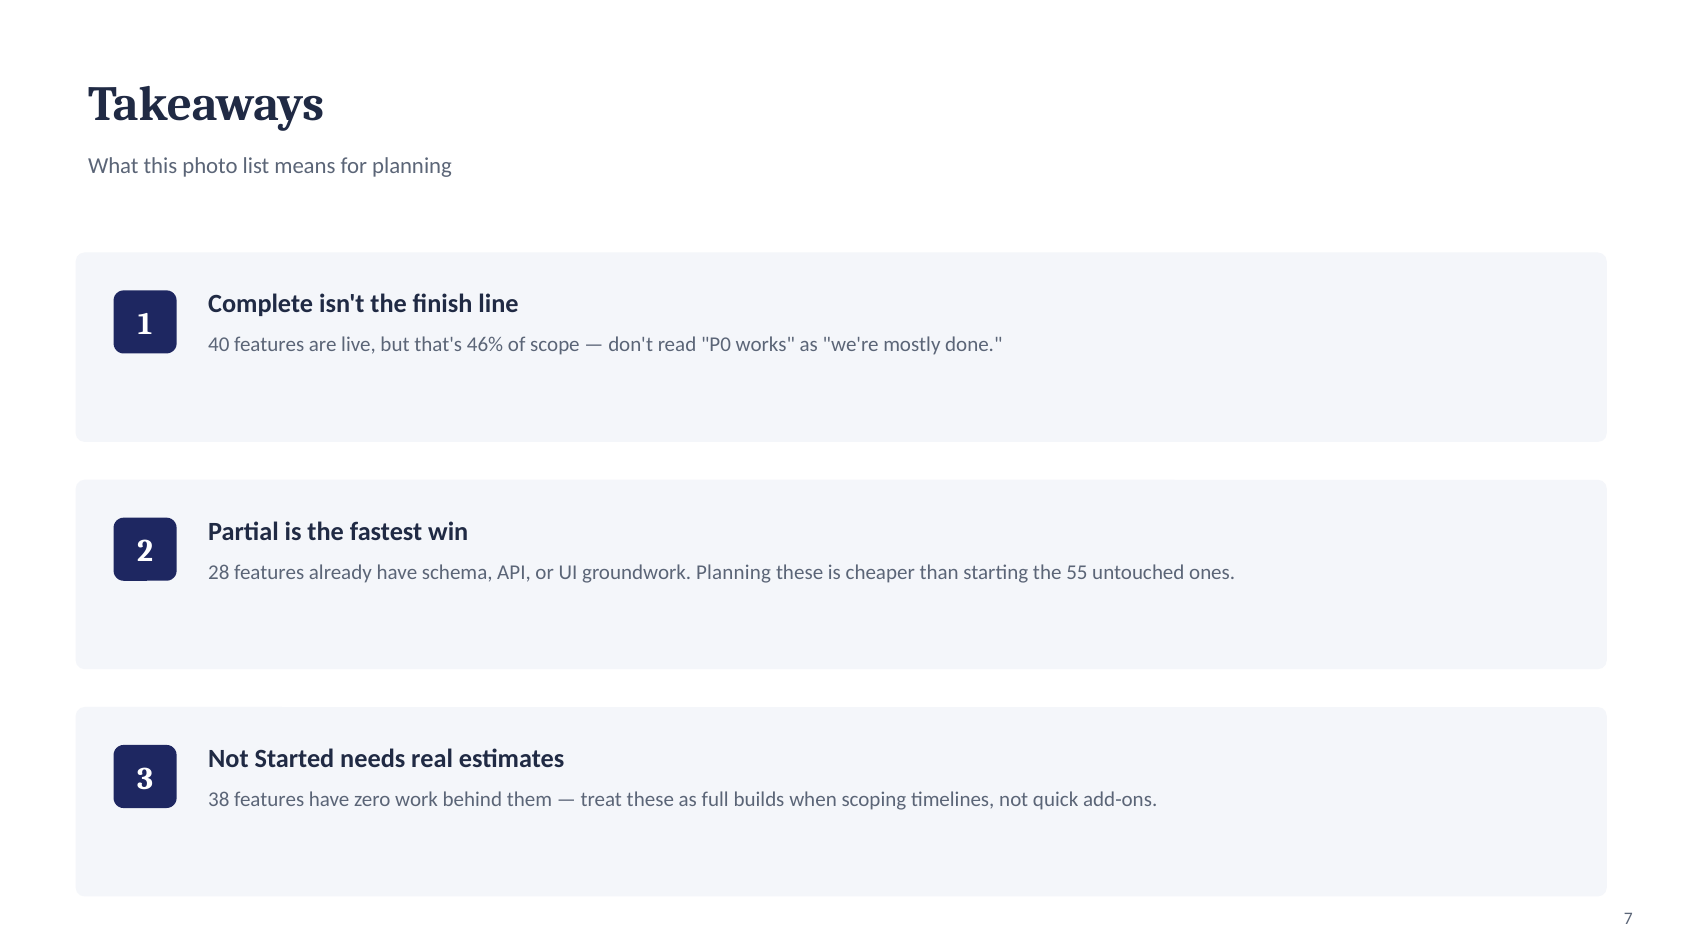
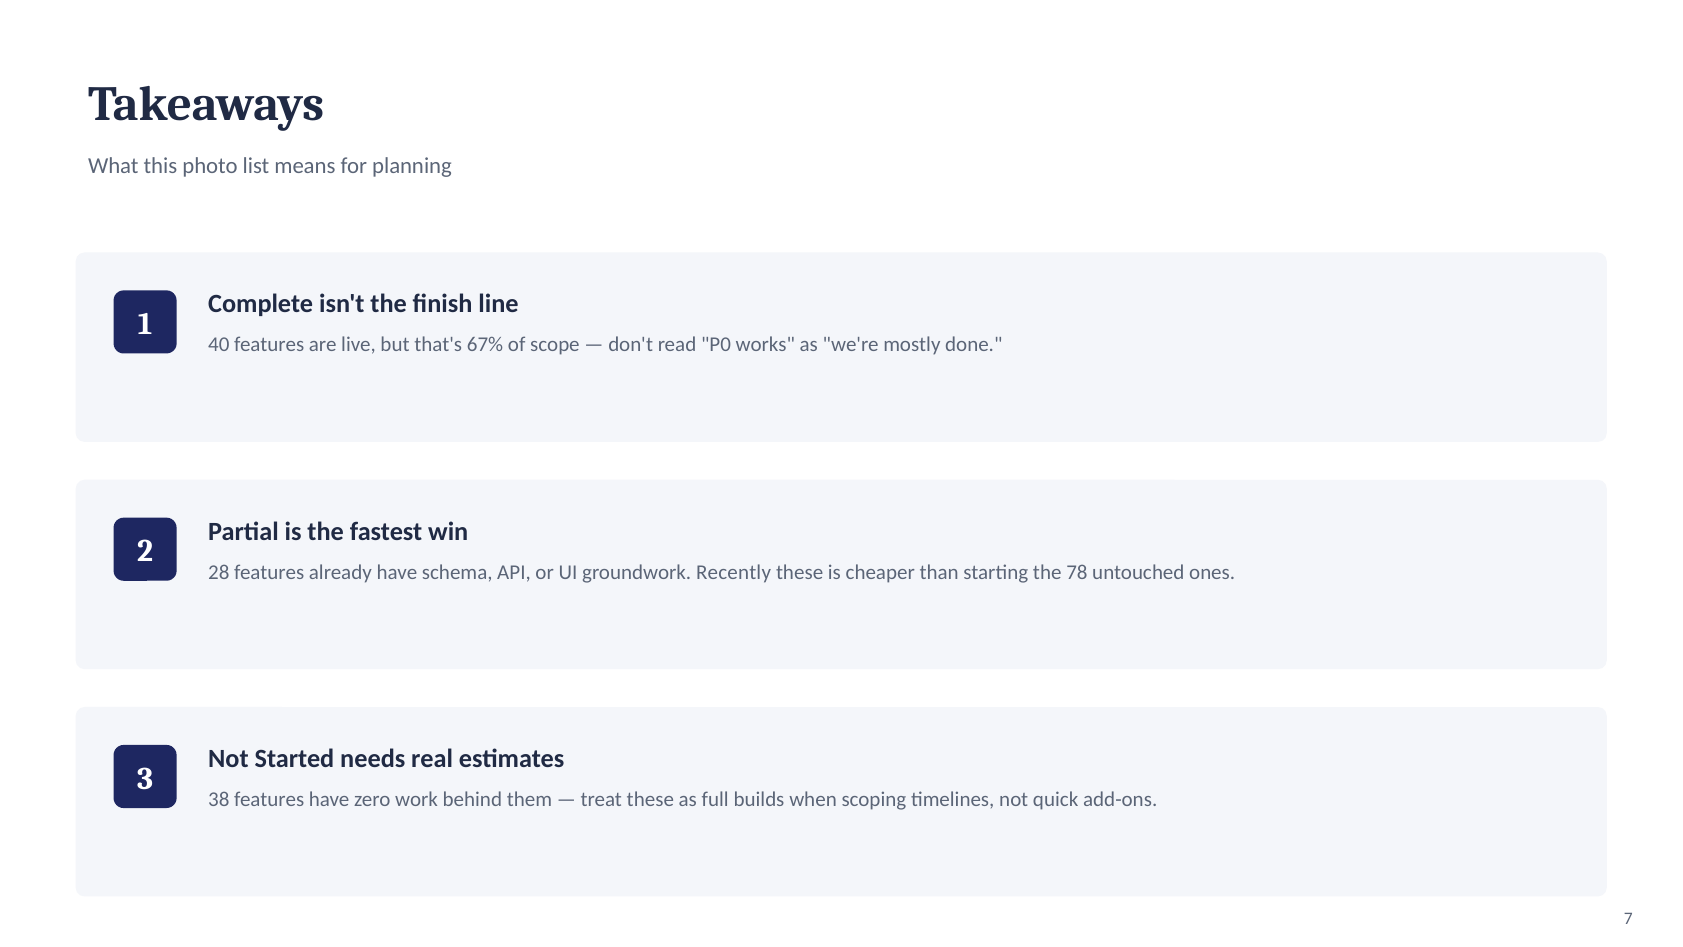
46%: 46% -> 67% (485, 345)
groundwork Planning: Planning -> Recently (734, 572)
55: 55 -> 78 (1077, 572)
